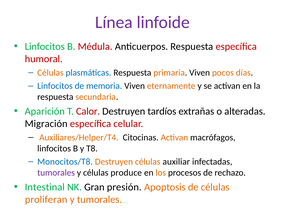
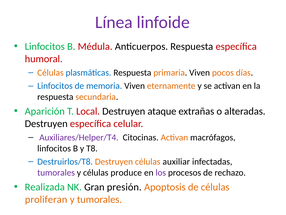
Calor: Calor -> Local (88, 111)
tardíos: tardíos -> ataque (162, 111)
Migración: Migración -> Destruyen (46, 123)
Auxiliares/Helper/T4 colour: orange -> purple (79, 137)
Monocitos/T8: Monocitos/T8 -> Destruirlos/T8 (65, 161)
los colour: orange -> purple (161, 172)
Intestinal: Intestinal -> Realizada (45, 187)
